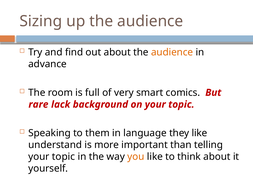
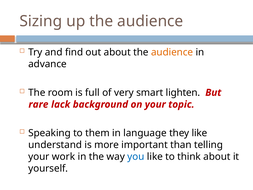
comics: comics -> lighten (183, 92)
topic: topic -> work (64, 156)
you colour: orange -> blue (136, 156)
